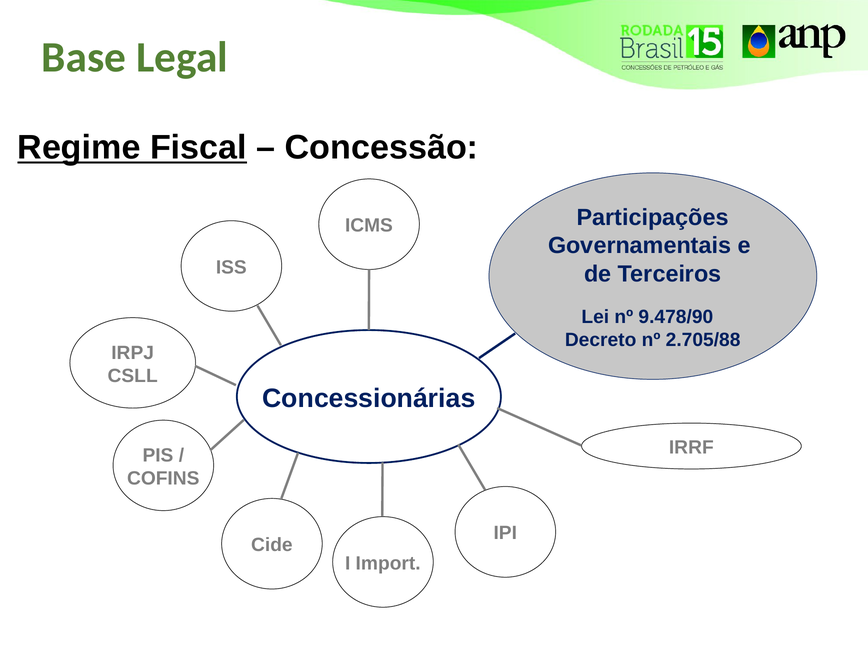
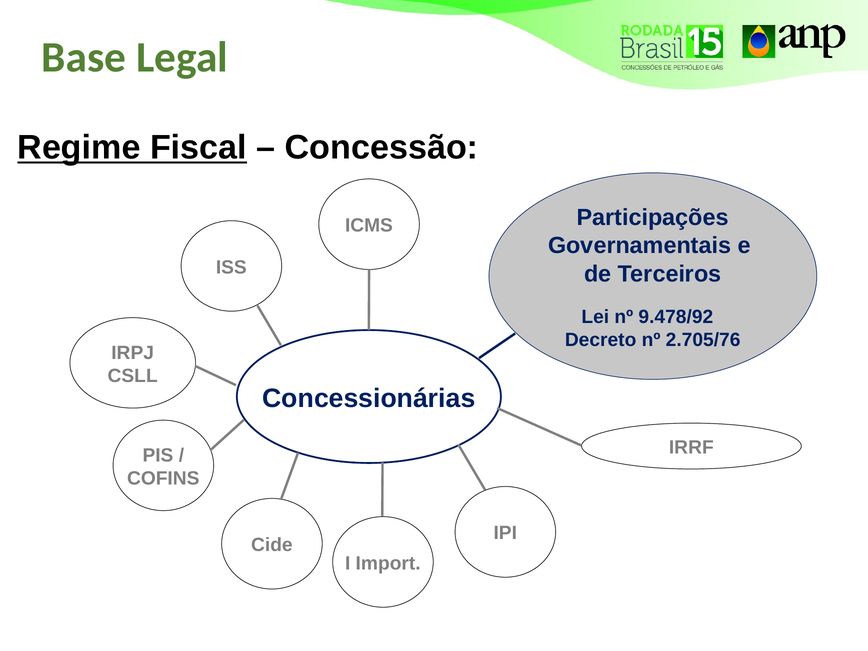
9.478/90: 9.478/90 -> 9.478/92 (676, 317)
2.705/88: 2.705/88 -> 2.705/76 (703, 340)
